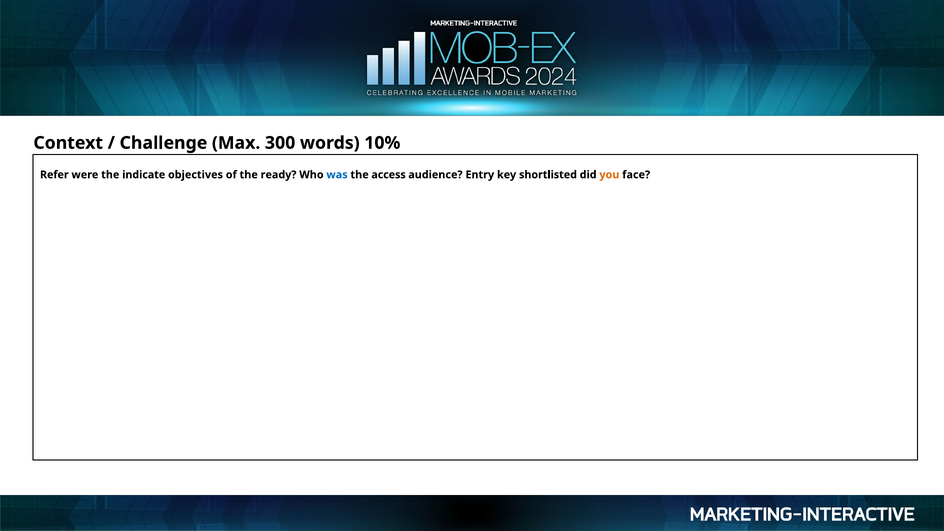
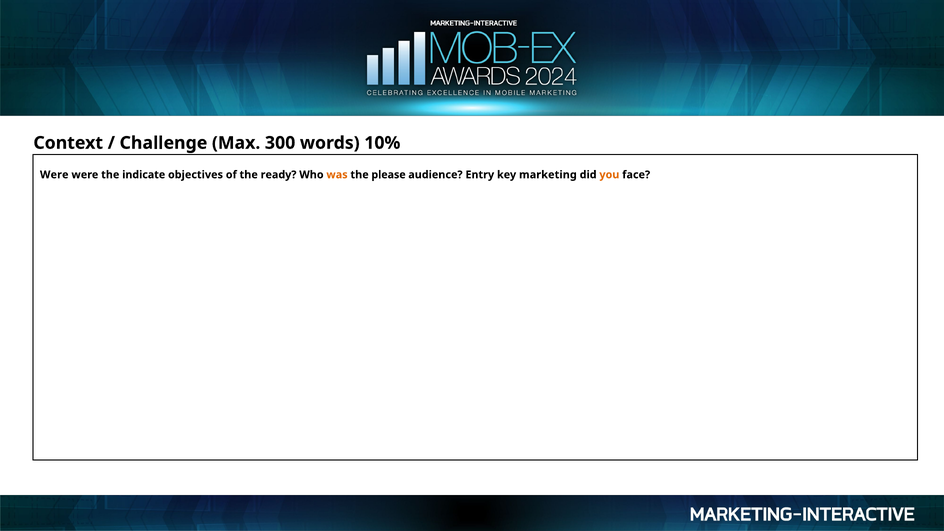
Refer: Refer -> Were (54, 175)
was colour: blue -> orange (337, 175)
access: access -> please (389, 175)
shortlisted: shortlisted -> marketing (548, 175)
